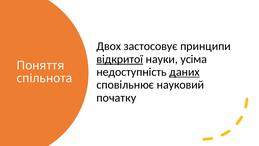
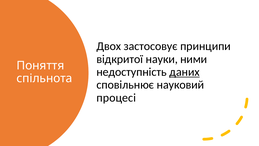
відкритої underline: present -> none (120, 59)
усіма: усіма -> ними (194, 59)
початку: початку -> процесі (116, 98)
